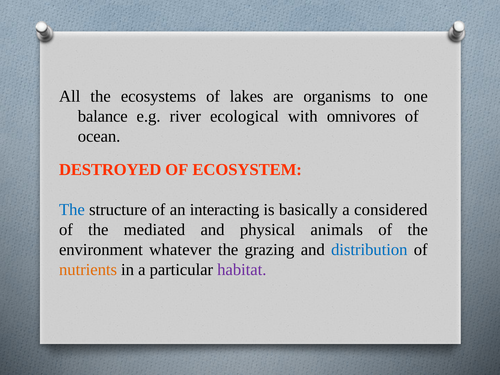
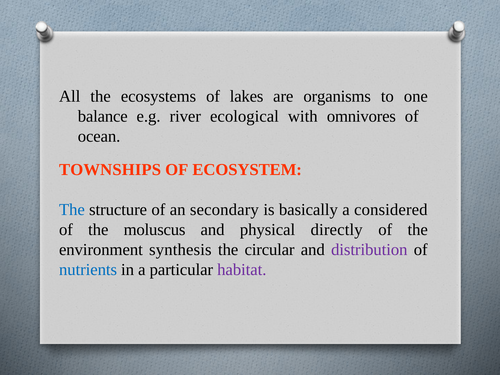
DESTROYED: DESTROYED -> TOWNSHIPS (110, 170)
interacting: interacting -> secondary (224, 210)
mediated: mediated -> moluscus (155, 230)
animals: animals -> directly (337, 230)
whatever: whatever -> synthesis (180, 250)
grazing: grazing -> circular (270, 250)
distribution colour: blue -> purple (369, 250)
nutrients colour: orange -> blue (88, 270)
